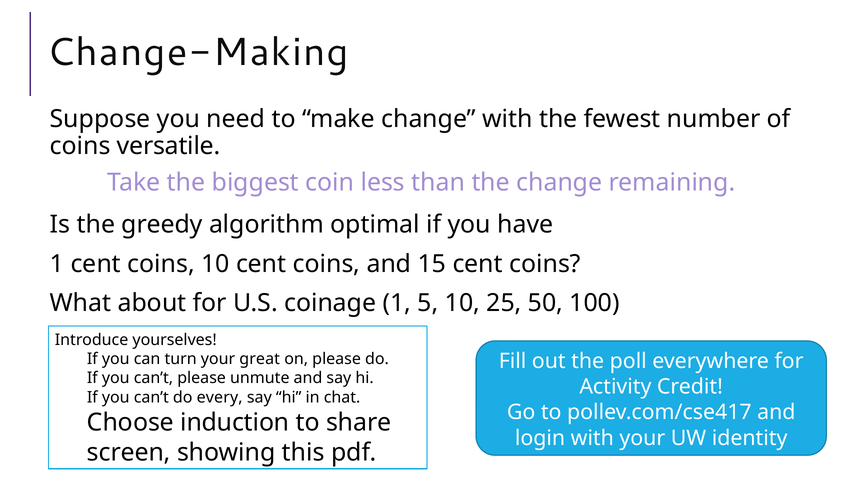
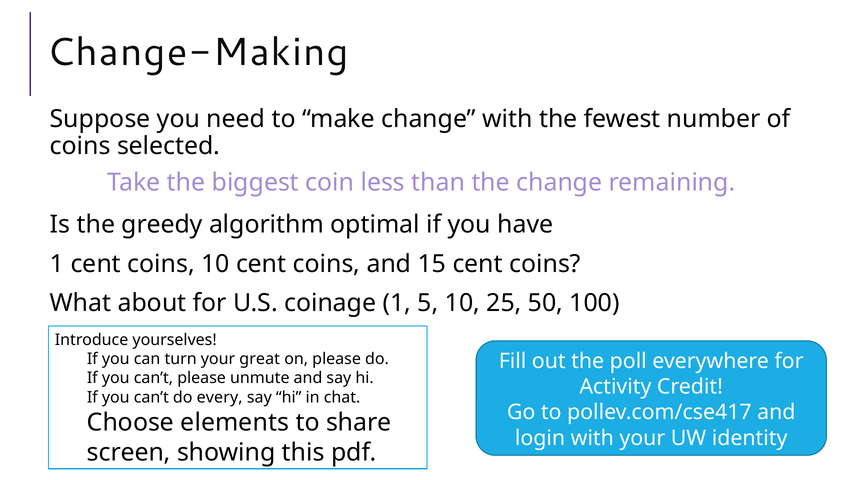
versatile: versatile -> selected (168, 146)
induction: induction -> elements (235, 423)
